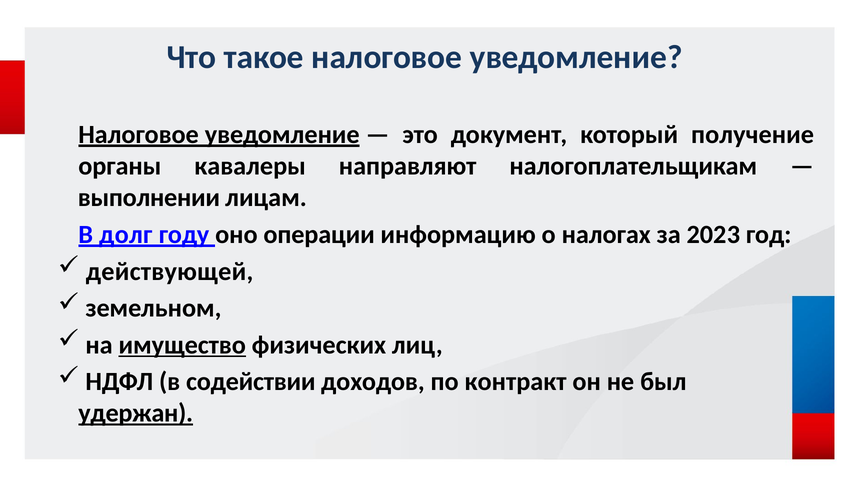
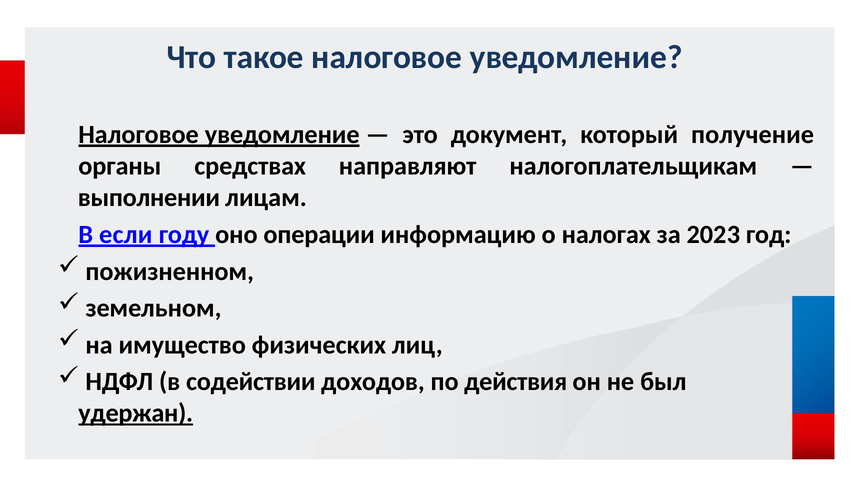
кавалеры: кавалеры -> средствах (250, 166)
долг: долг -> если (126, 235)
действующей: действующей -> пожизненном (170, 272)
имущество underline: present -> none (182, 345)
контракт: контракт -> действия (516, 382)
